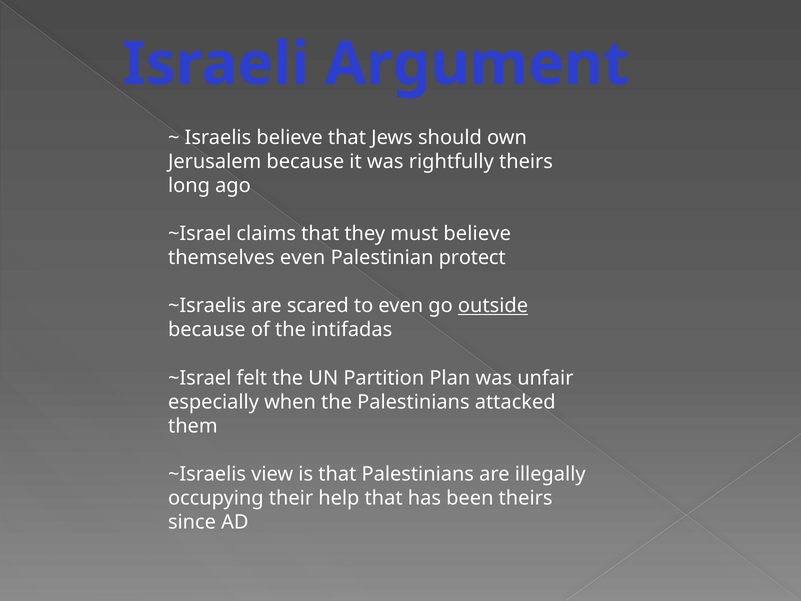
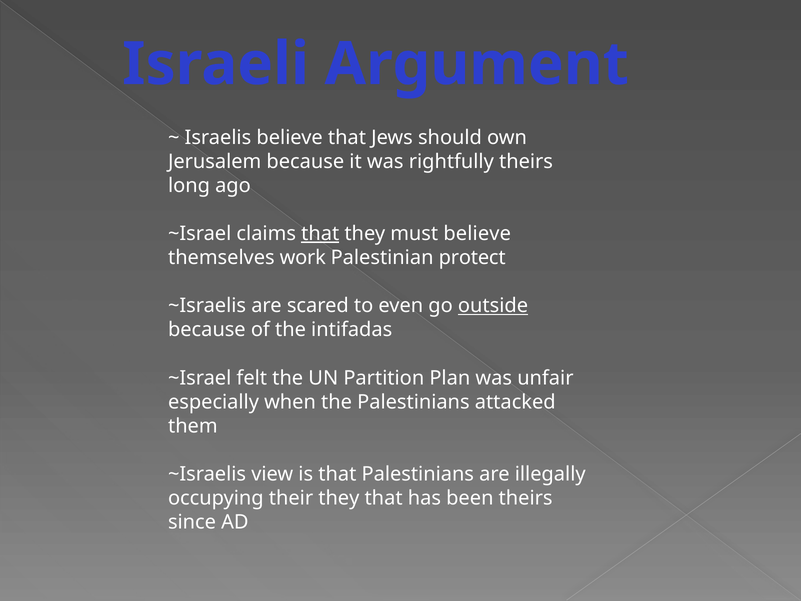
that underline: none -> present (320, 234)
themselves even: even -> work (303, 258)
their help: help -> they (339, 498)
